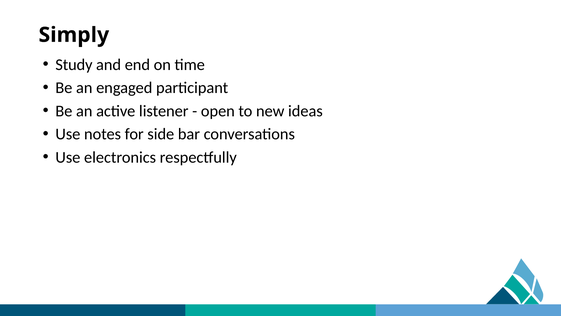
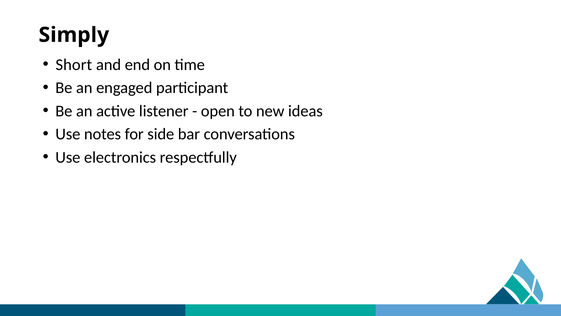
Study: Study -> Short (74, 65)
